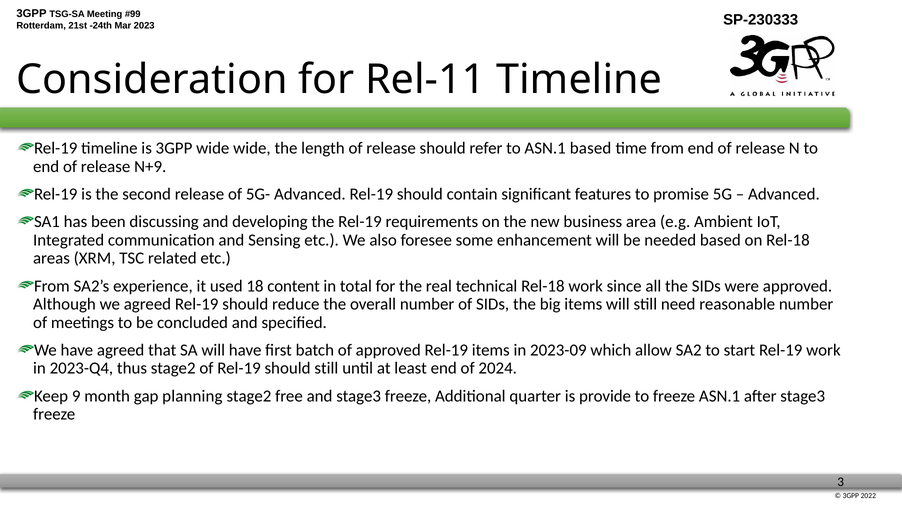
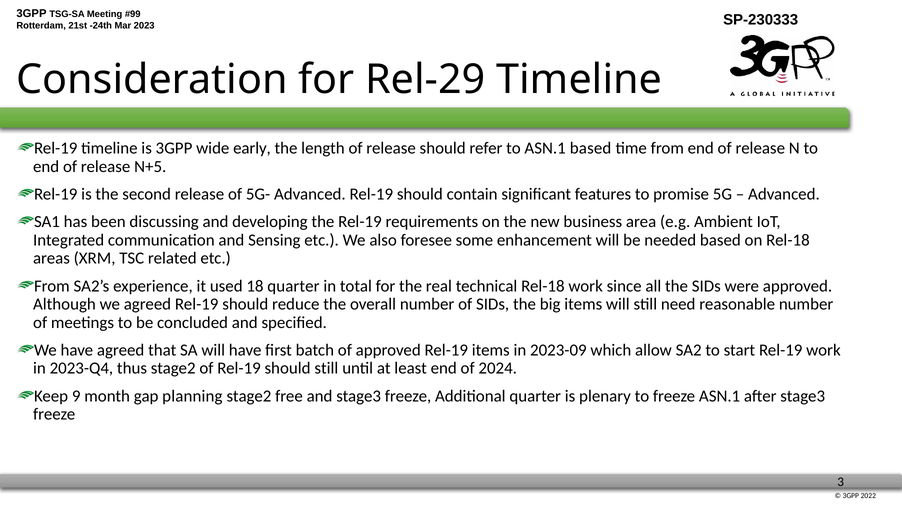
Rel-11: Rel-11 -> Rel-29 (425, 80)
wide wide: wide -> early (252, 148)
N+9: N+9 -> N+5 (150, 167)
18 content: content -> quarter (293, 286)
provide: provide -> plenary (605, 396)
